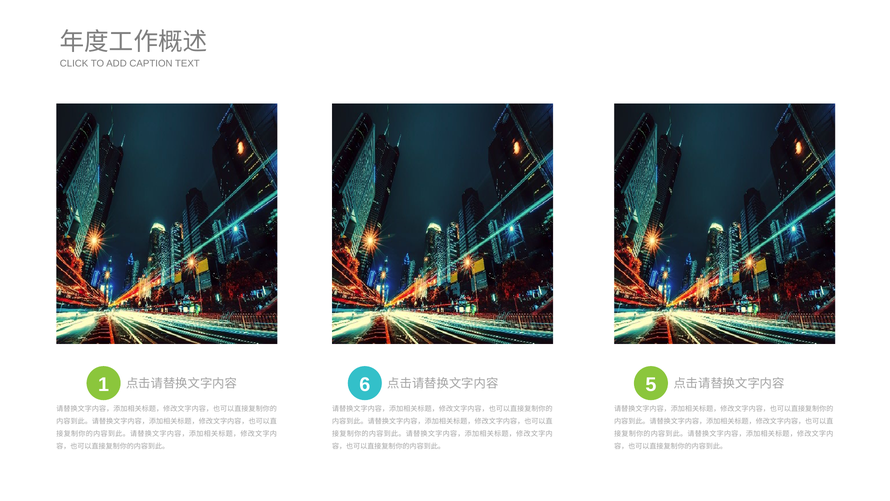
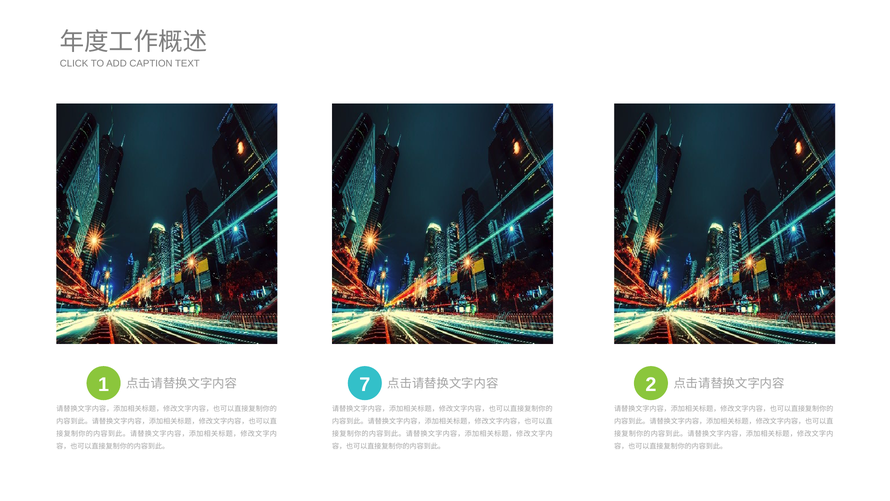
6: 6 -> 7 (365, 384)
5: 5 -> 2 (651, 384)
